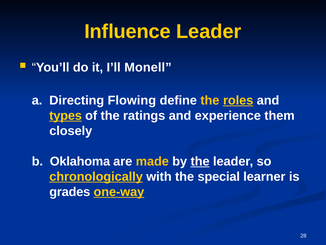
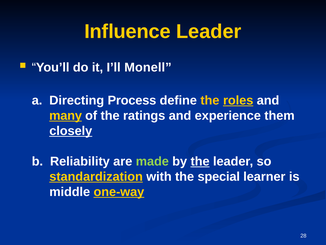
Flowing: Flowing -> Process (132, 100)
types: types -> many (66, 115)
closely underline: none -> present (71, 131)
Oklahoma: Oklahoma -> Reliability (80, 161)
made colour: yellow -> light green (152, 161)
chronologically: chronologically -> standardization (96, 176)
grades: grades -> middle (70, 191)
